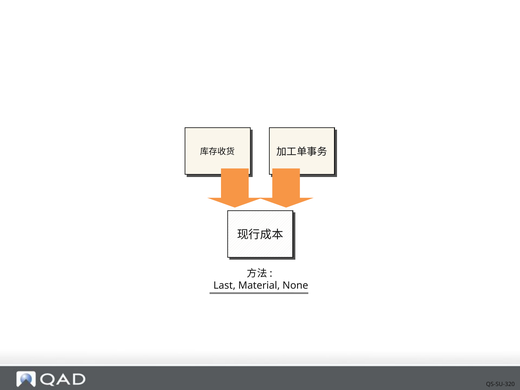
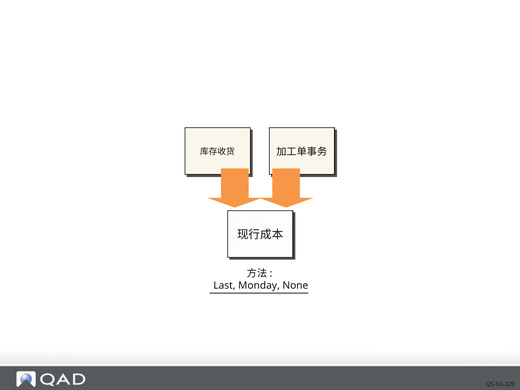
Material: Material -> Monday (259, 286)
